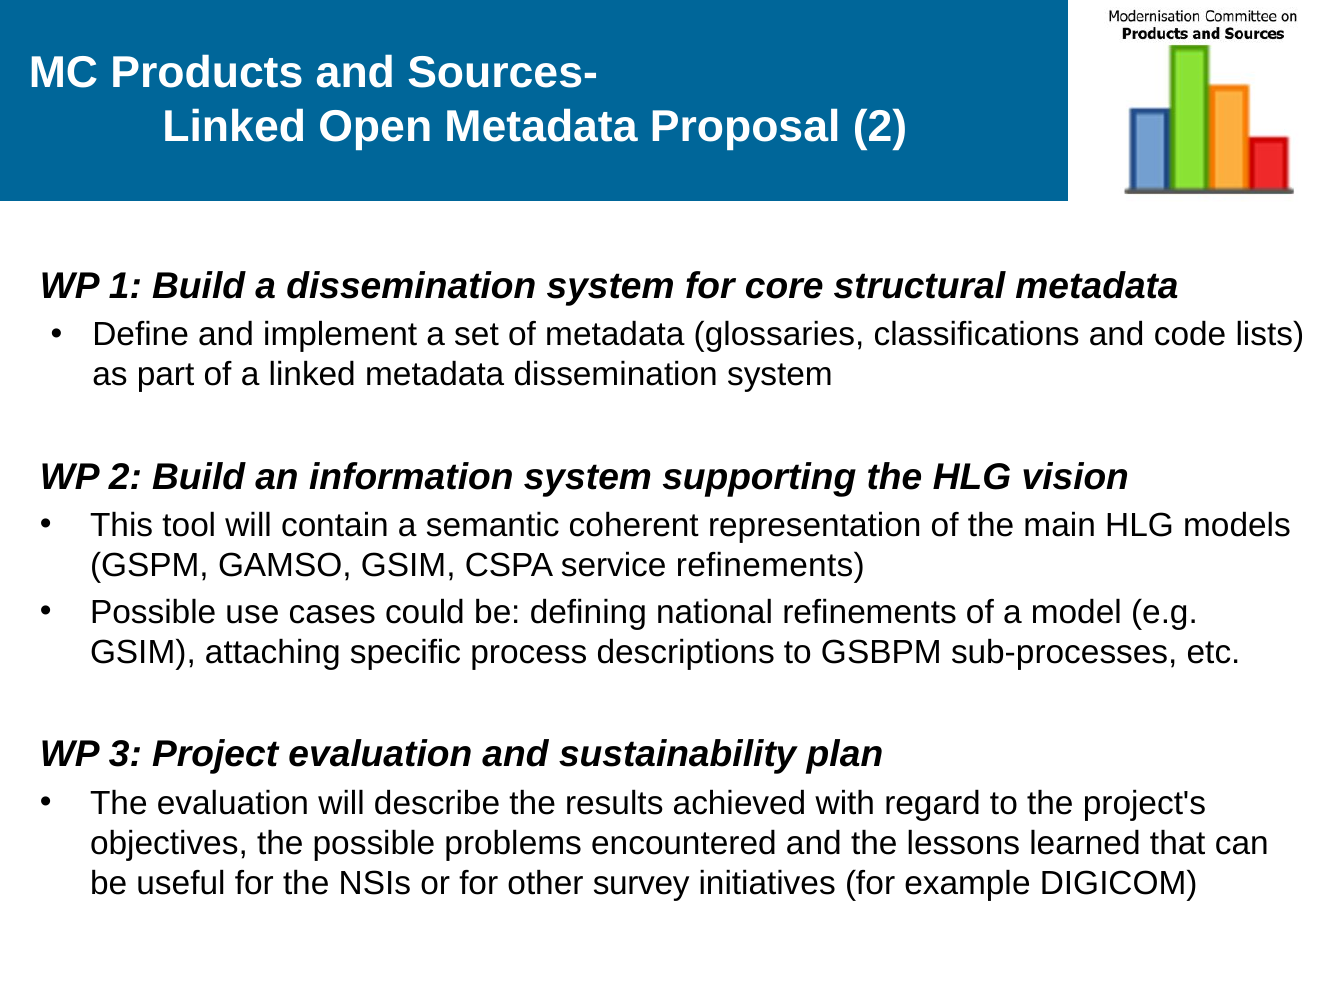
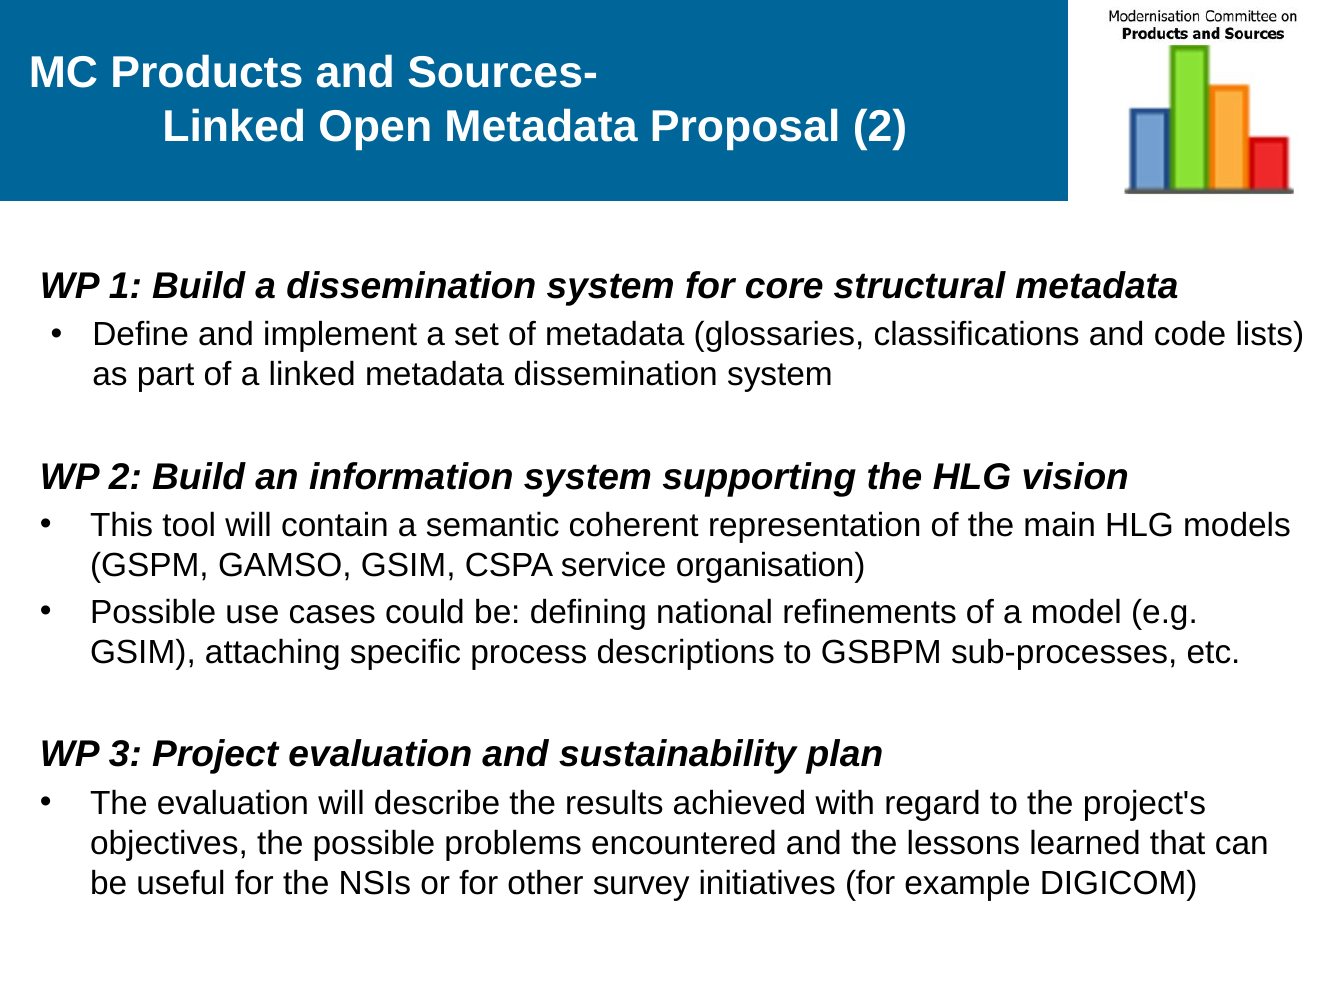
service refinements: refinements -> organisation (771, 566)
